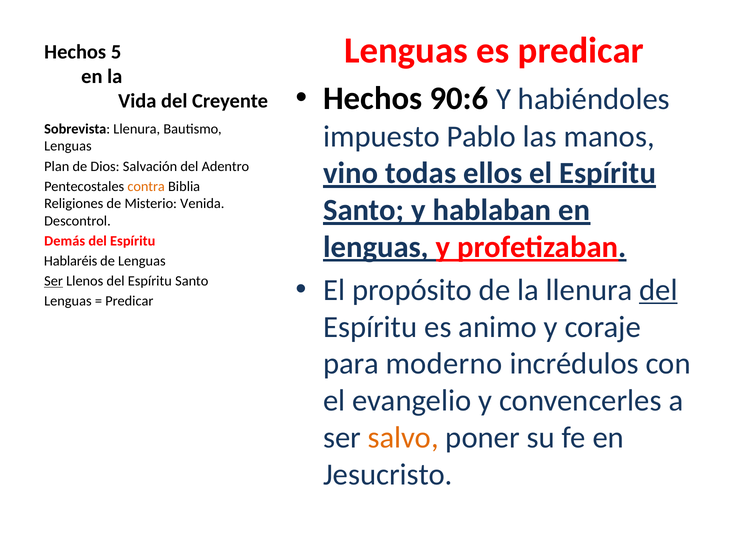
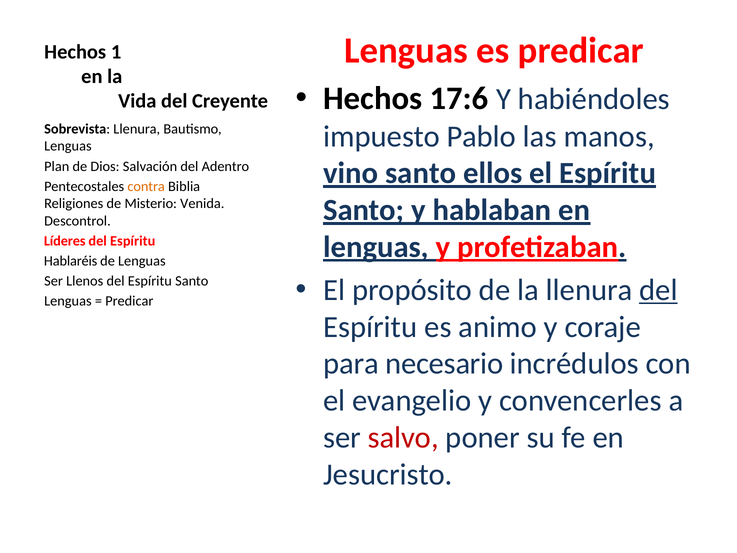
5: 5 -> 1 (116, 52)
90:6: 90:6 -> 17:6 (459, 98)
vino todas: todas -> santo (421, 173)
Demás: Demás -> Líderes (65, 241)
Ser underline: present -> none (54, 281)
moderno: moderno -> necesario (444, 364)
salvo colour: orange -> red (403, 437)
